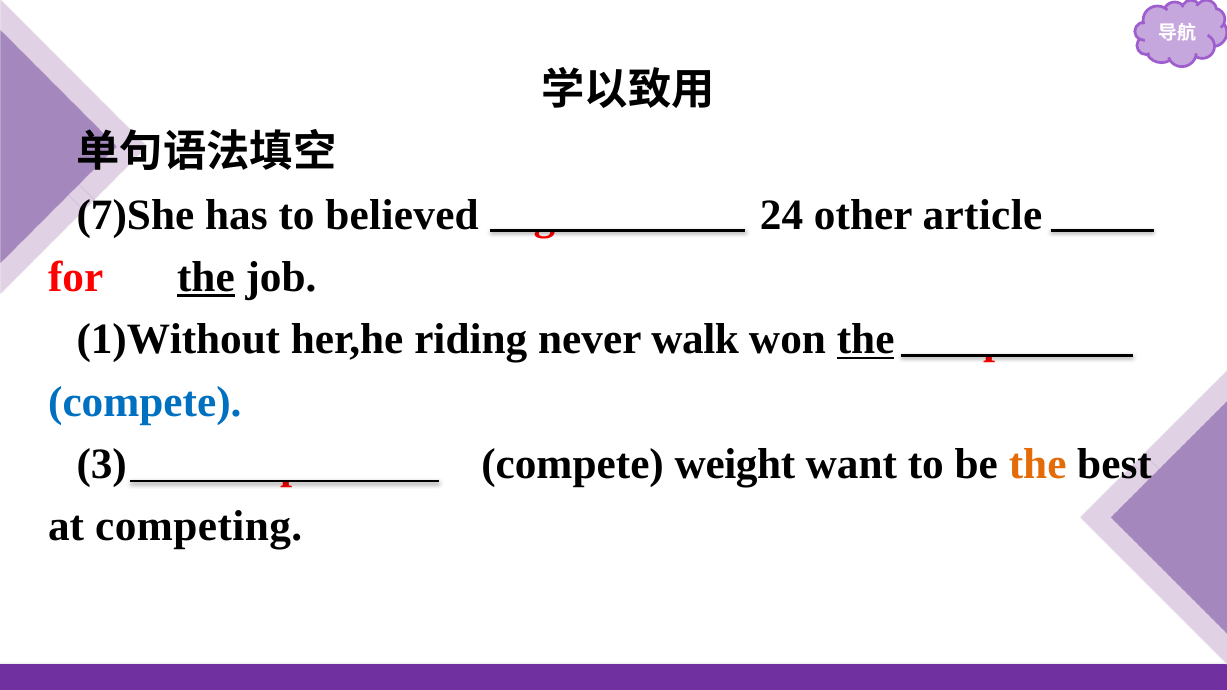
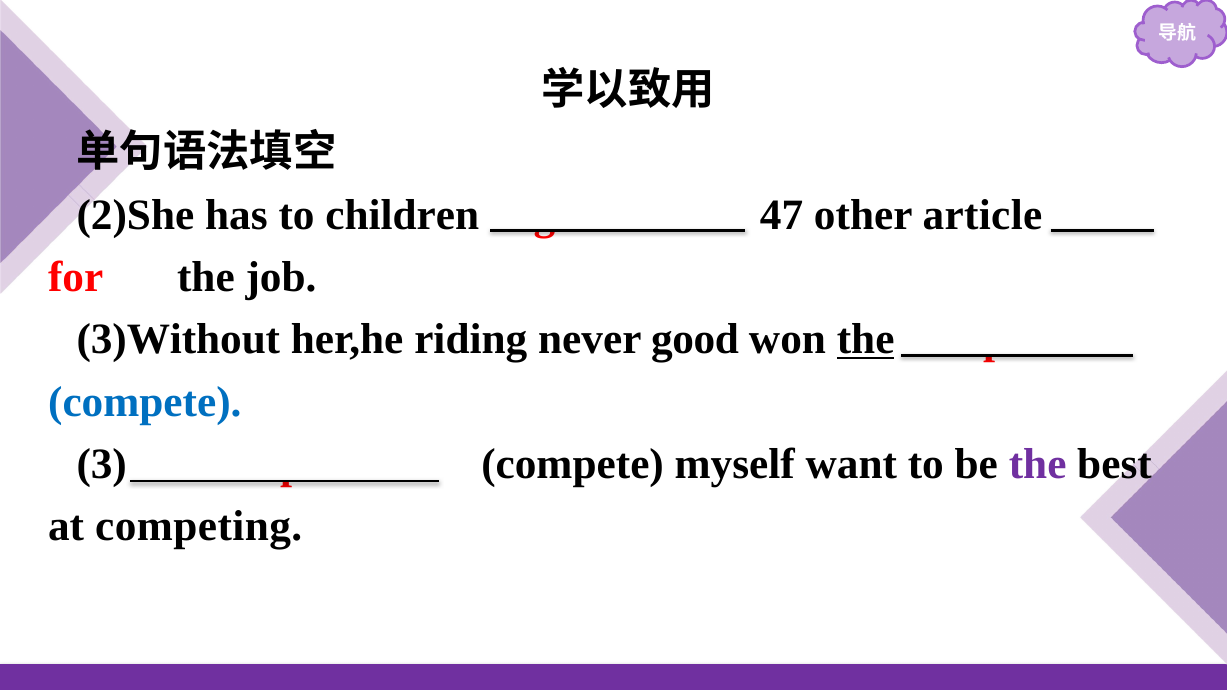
7)She: 7)She -> 2)She (135, 215)
believed: believed -> children (402, 215)
24: 24 -> 47 (782, 215)
the underline: present -> none (206, 277)
1)Without: 1)Without -> 3)Without (178, 339)
walk: walk -> good (695, 339)
weight: weight -> myself (735, 464)
the colour: orange -> purple (1038, 464)
